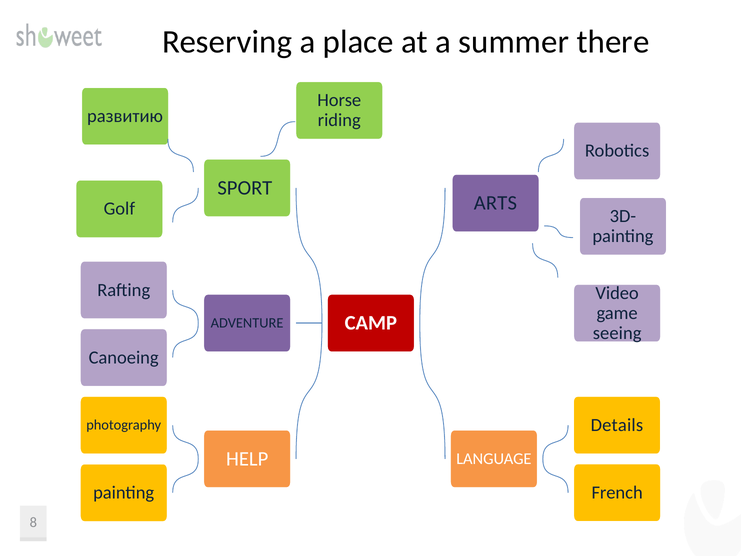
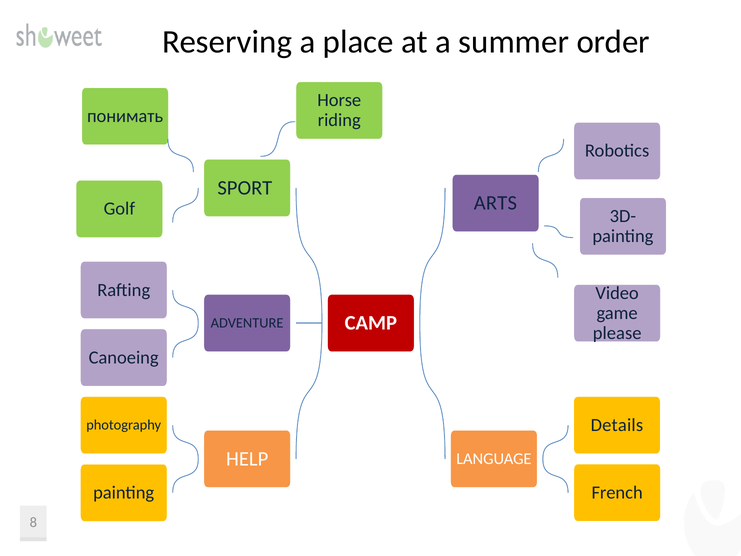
there: there -> order (613, 42)
развитию: развитию -> понимать (125, 116)
seeing: seeing -> please (617, 333)
